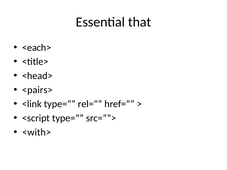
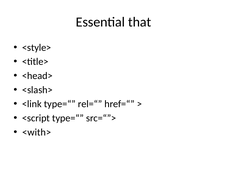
<each>: <each> -> <style> (37, 48)
<pairs>: <pairs> -> <slash> (37, 90)
